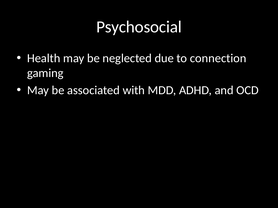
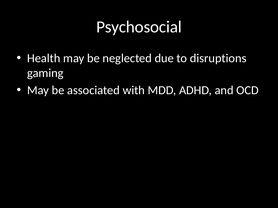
connection: connection -> disruptions (218, 58)
